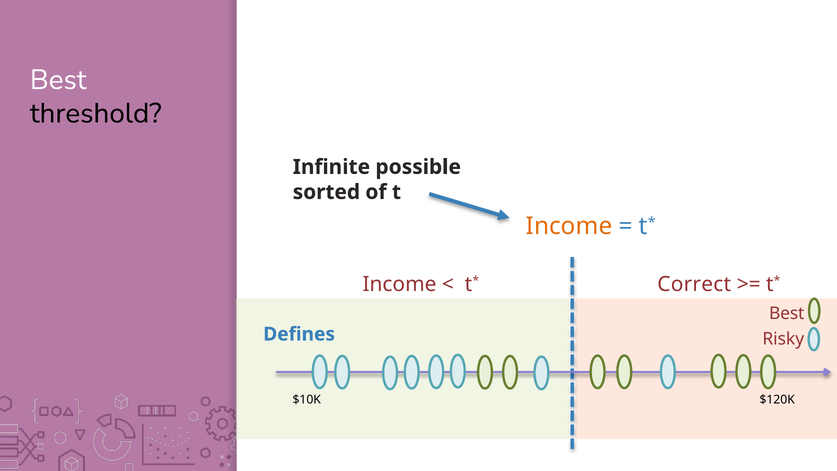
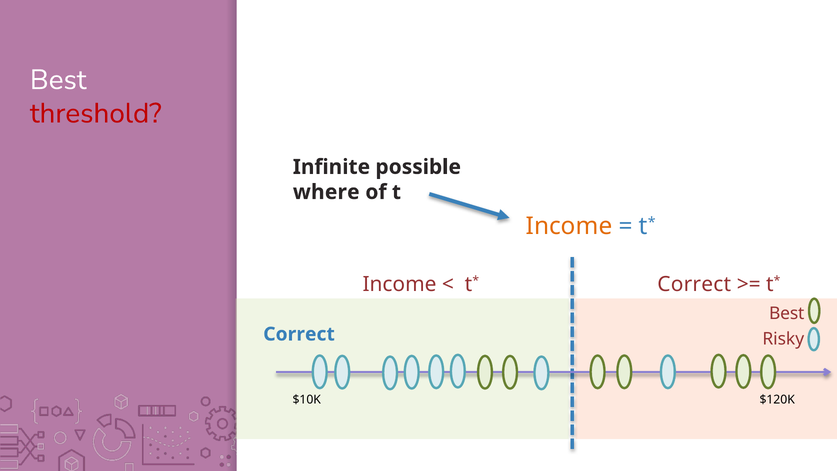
threshold colour: black -> red (96, 113)
sorted: sorted -> where (326, 192)
Defines: Defines -> Correct (299, 334)
